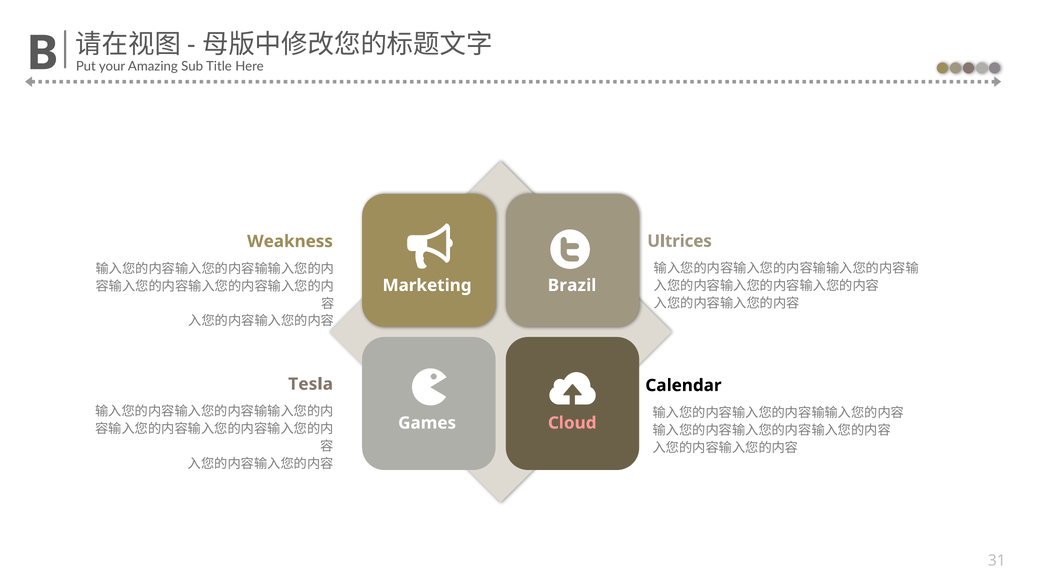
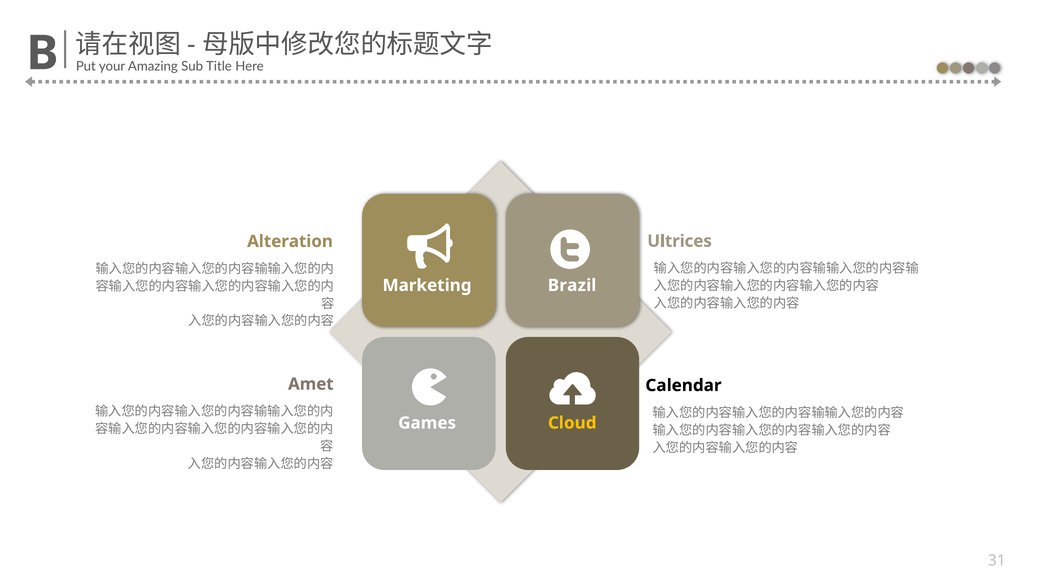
Weakness: Weakness -> Alteration (290, 242)
Tesla: Tesla -> Amet (311, 384)
Cloud colour: pink -> yellow (572, 423)
